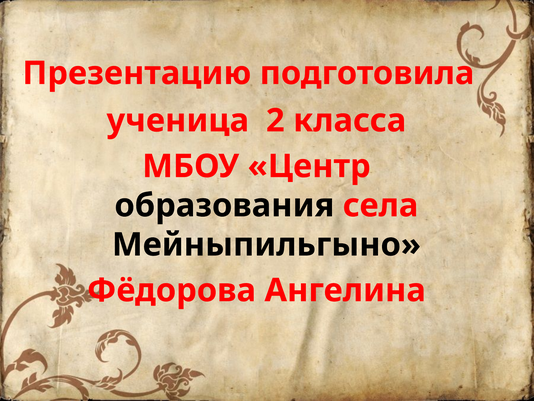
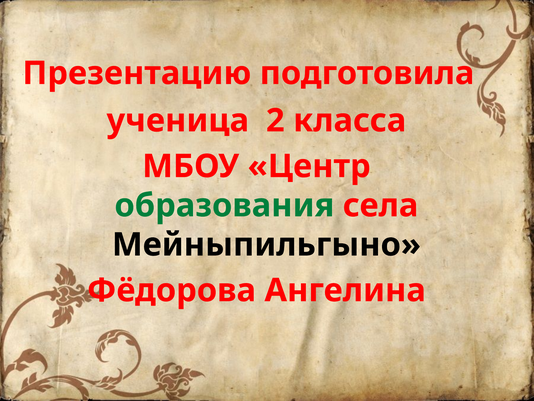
образования colour: black -> green (224, 205)
